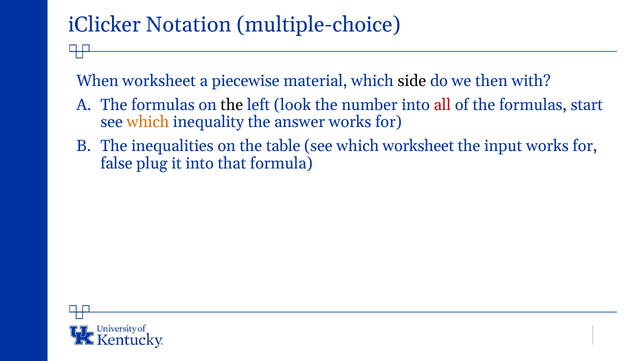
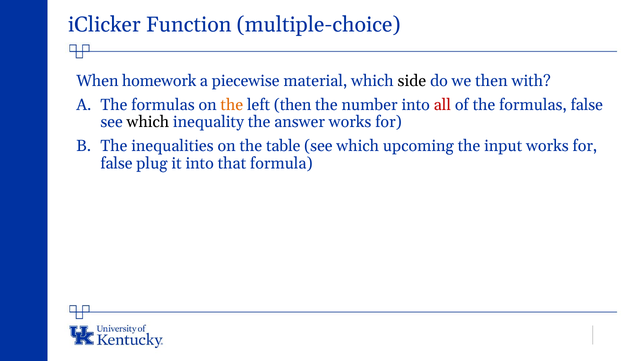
Notation: Notation -> Function (189, 25)
When worksheet: worksheet -> homework (159, 81)
the colour: black -> orange (232, 105)
left look: look -> then (293, 105)
formulas start: start -> false (587, 105)
which colour: orange -> black (148, 122)
which worksheet: worksheet -> upcoming (418, 146)
